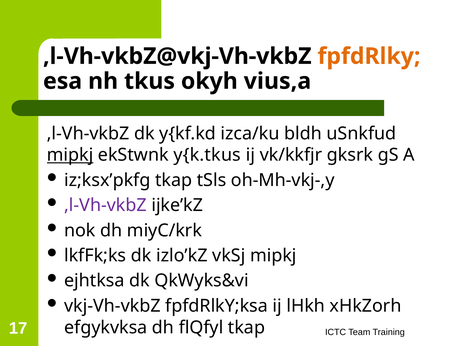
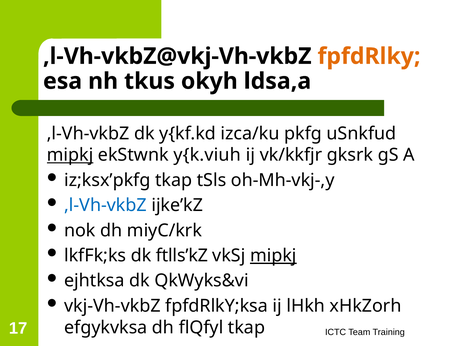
vius,a: vius,a -> ldsa,a (277, 81)
bldh: bldh -> pkfg (303, 133)
y{k.tkus: y{k.tkus -> y{k.viuh (207, 155)
,l-Vh-vkbZ colour: purple -> blue (105, 205)
izlo’kZ: izlo’kZ -> ftlls’kZ (182, 255)
mipkj underline: none -> present (273, 255)
